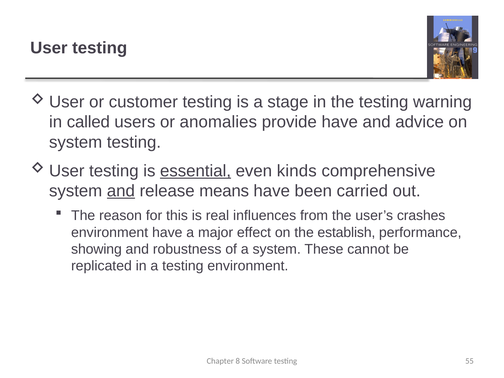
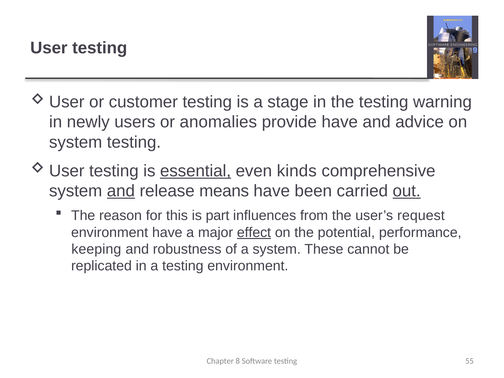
called: called -> newly (88, 122)
out underline: none -> present (407, 191)
real: real -> part (218, 216)
crashes: crashes -> request (421, 216)
effect underline: none -> present (254, 232)
establish: establish -> potential (346, 232)
showing: showing -> keeping (96, 249)
